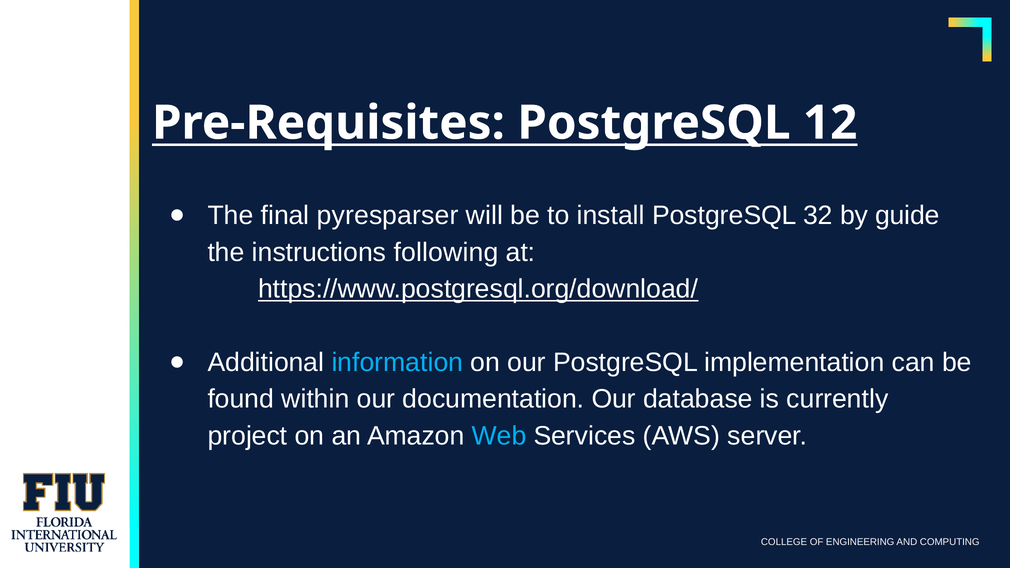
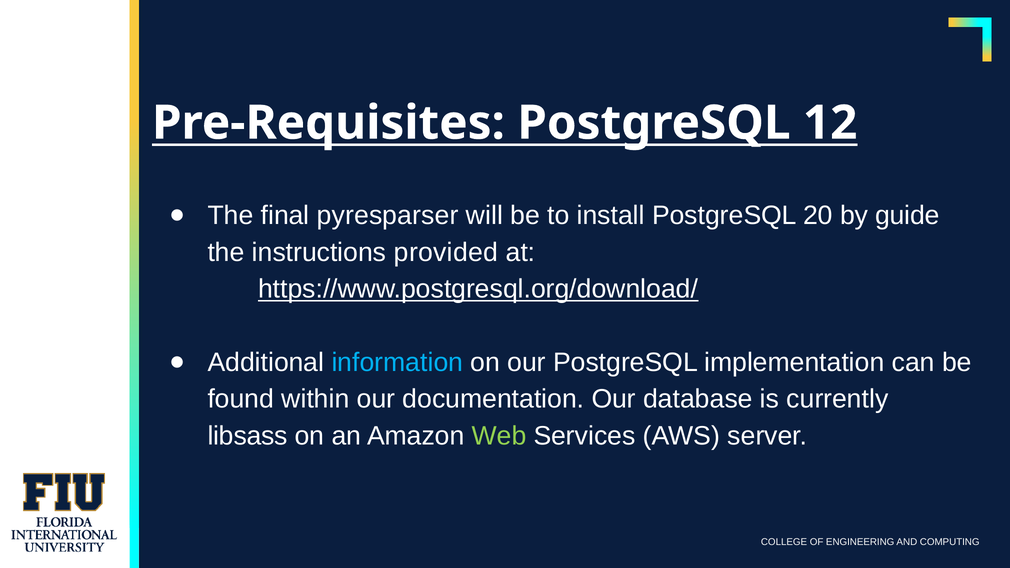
32: 32 -> 20 (818, 216)
following: following -> provided (446, 252)
project: project -> libsass (248, 436)
Web colour: light blue -> light green (499, 436)
